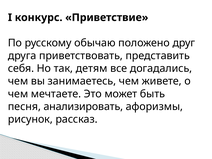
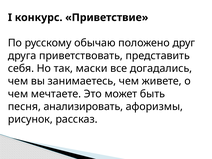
детям: детям -> маски (92, 68)
